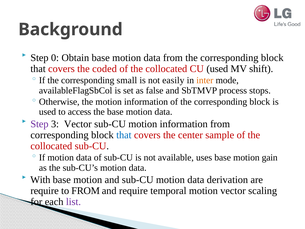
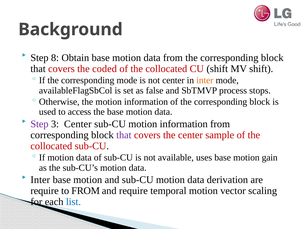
0: 0 -> 8 (55, 58)
CU used: used -> shift (217, 69)
corresponding small: small -> mode (127, 80)
not easily: easily -> center (173, 80)
3 Vector: Vector -> Center (78, 124)
that colour: blue -> purple (124, 135)
With: With -> Inter (40, 180)
list colour: purple -> blue (73, 202)
